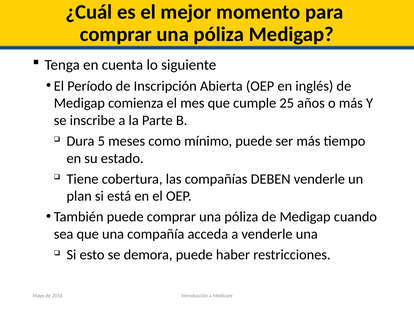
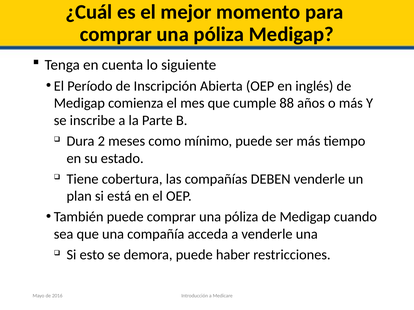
25: 25 -> 88 (287, 103)
5: 5 -> 2 (101, 141)
